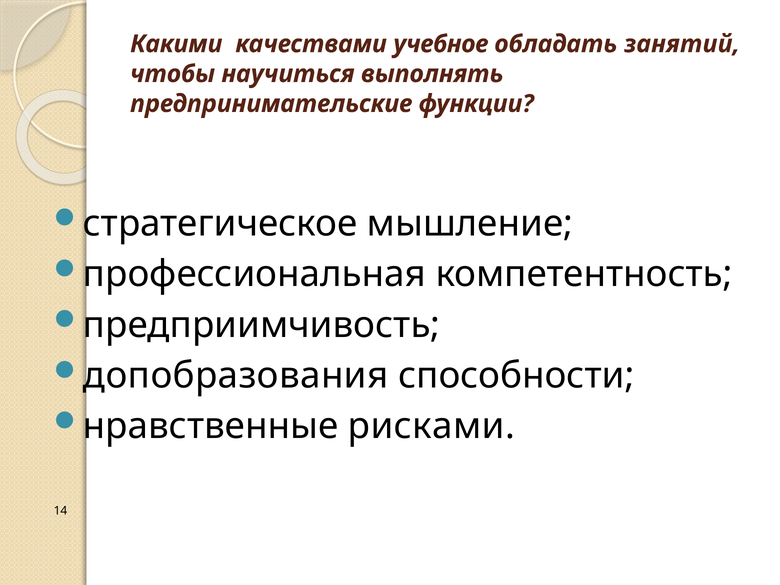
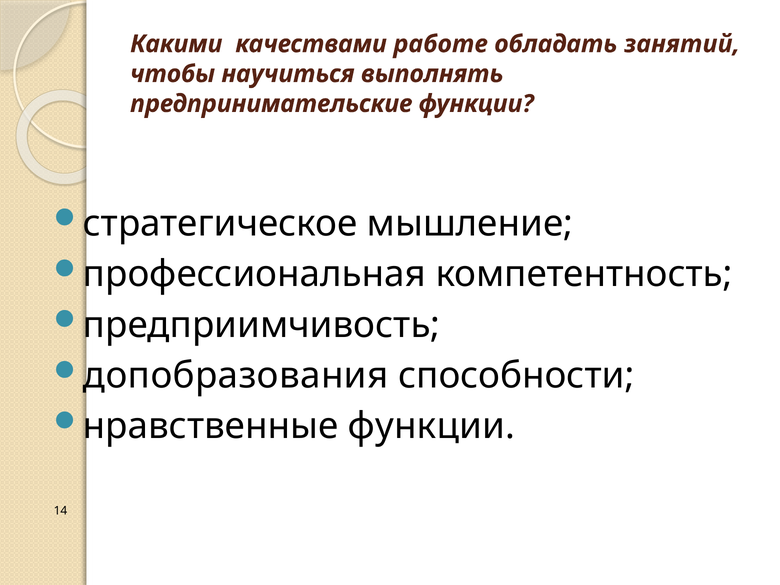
учебное: учебное -> работе (440, 44)
нравственные рисками: рисками -> функции (432, 426)
